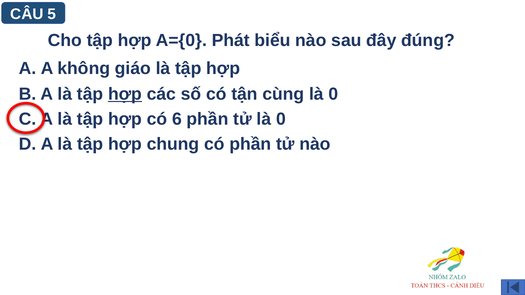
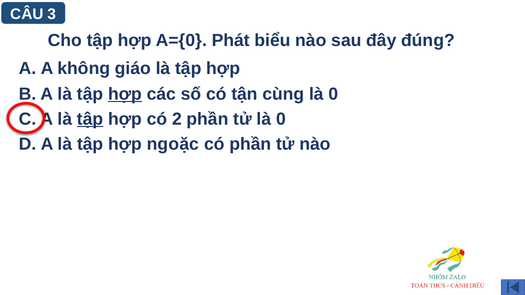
5: 5 -> 3 (52, 14)
tập underline: none -> present (90, 119)
6: 6 -> 2 (177, 119)
chung: chung -> ngoặc (173, 144)
